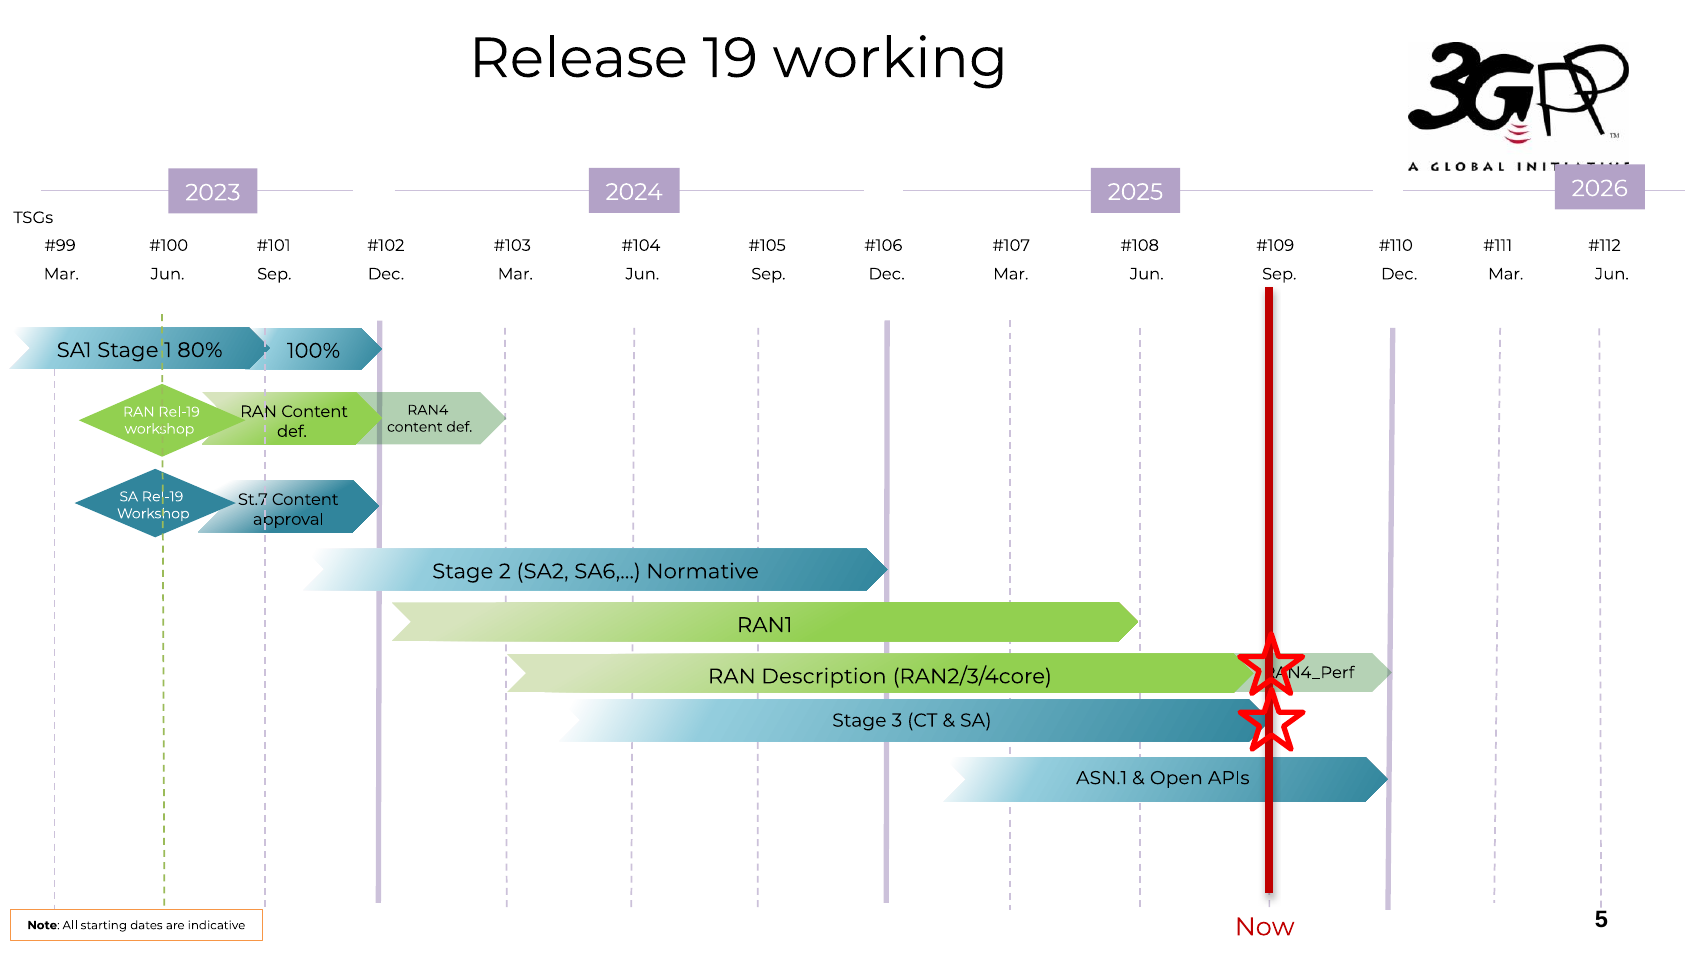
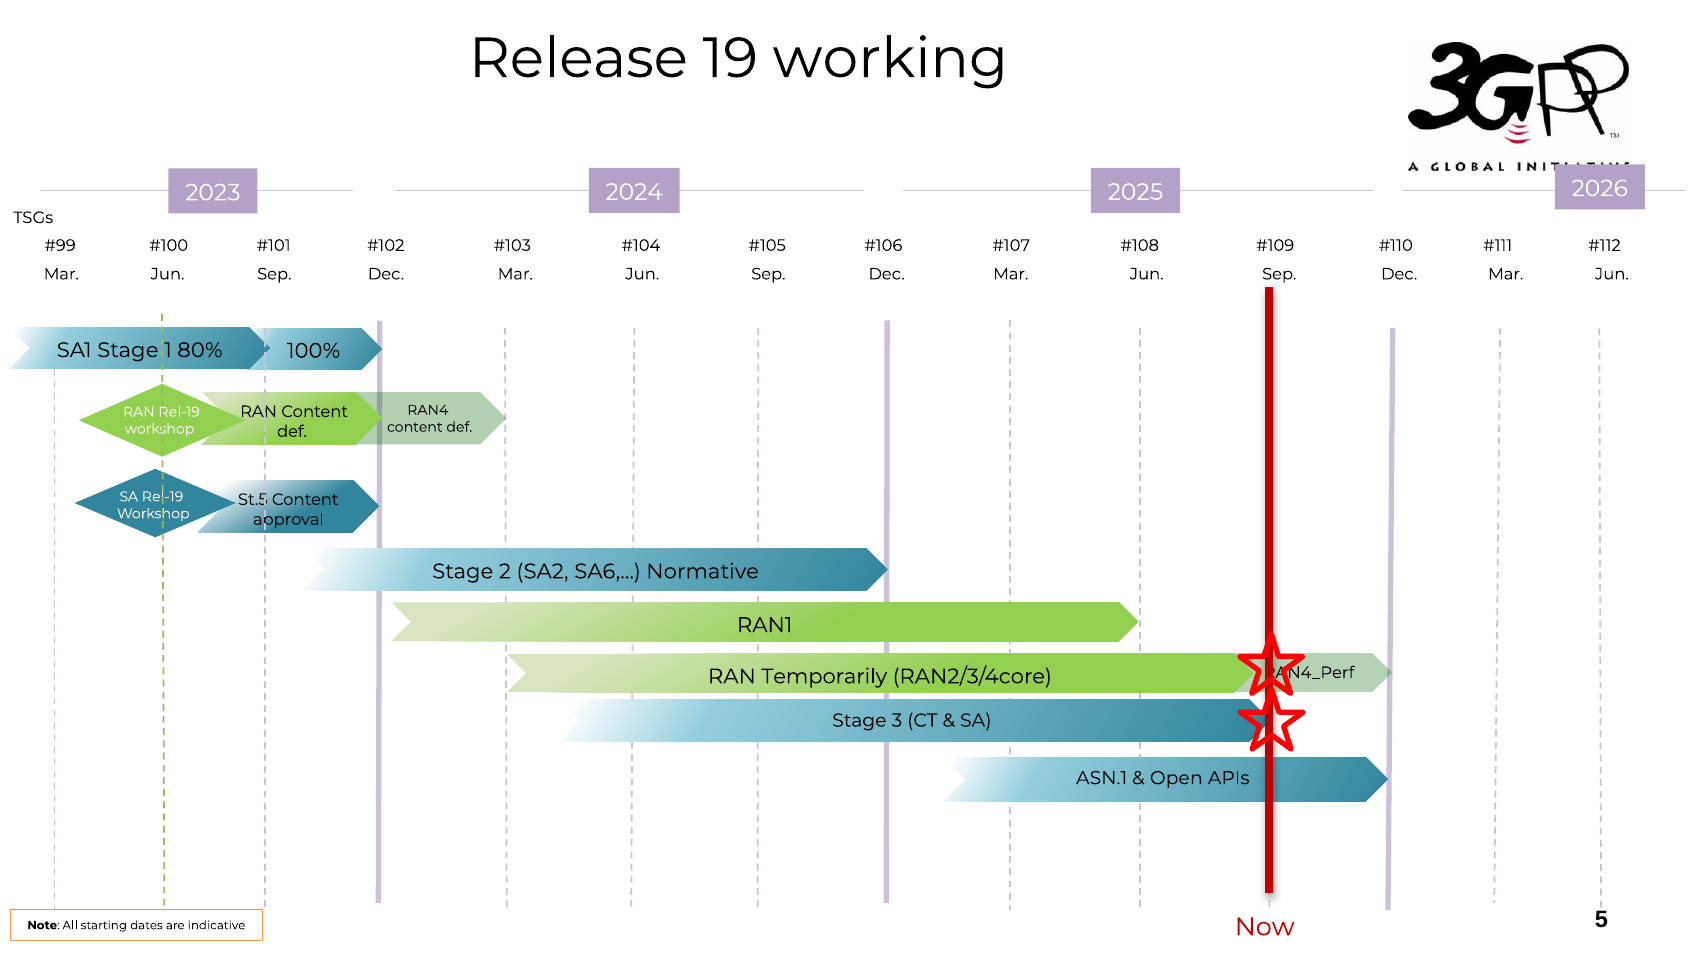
St.7: St.7 -> St.5 (253, 500)
Description: Description -> Temporarily (824, 677)
